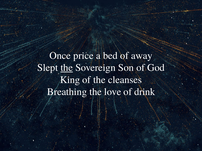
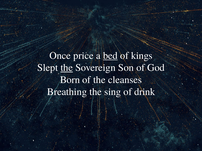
bed underline: none -> present (110, 56)
away: away -> kings (142, 56)
King: King -> Born (70, 80)
love: love -> sing (113, 92)
